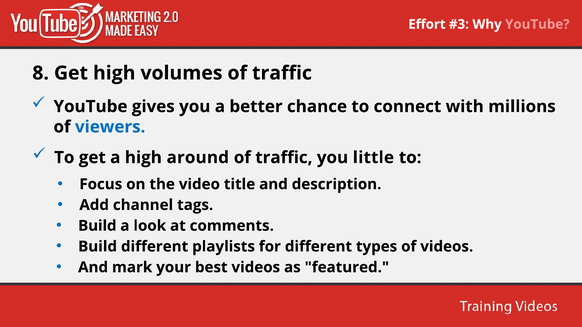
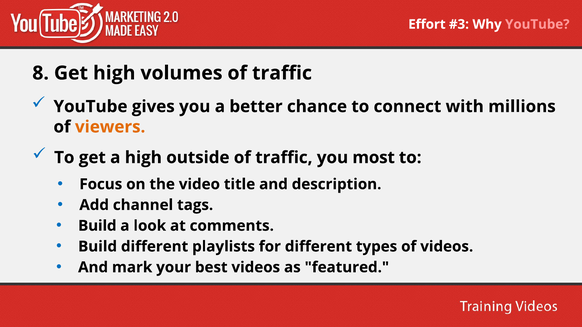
viewers colour: blue -> orange (110, 127)
around: around -> outside (198, 158)
little: little -> most (374, 158)
